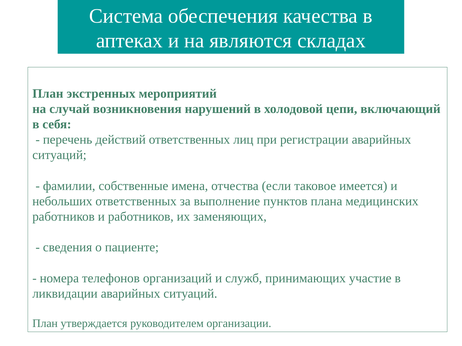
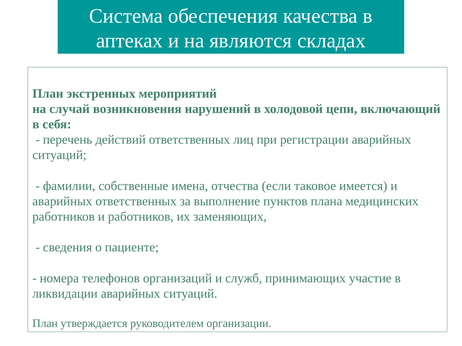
небольших: небольших -> аварийных (62, 201)
